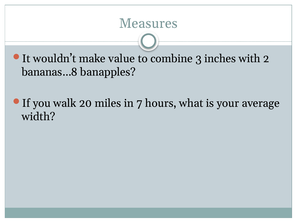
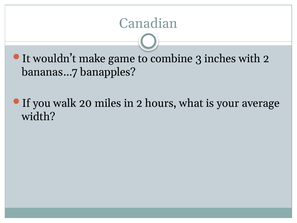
Measures: Measures -> Canadian (148, 23)
value: value -> game (122, 59)
bananas…8: bananas…8 -> bananas…7 (50, 72)
in 7: 7 -> 2 (139, 103)
